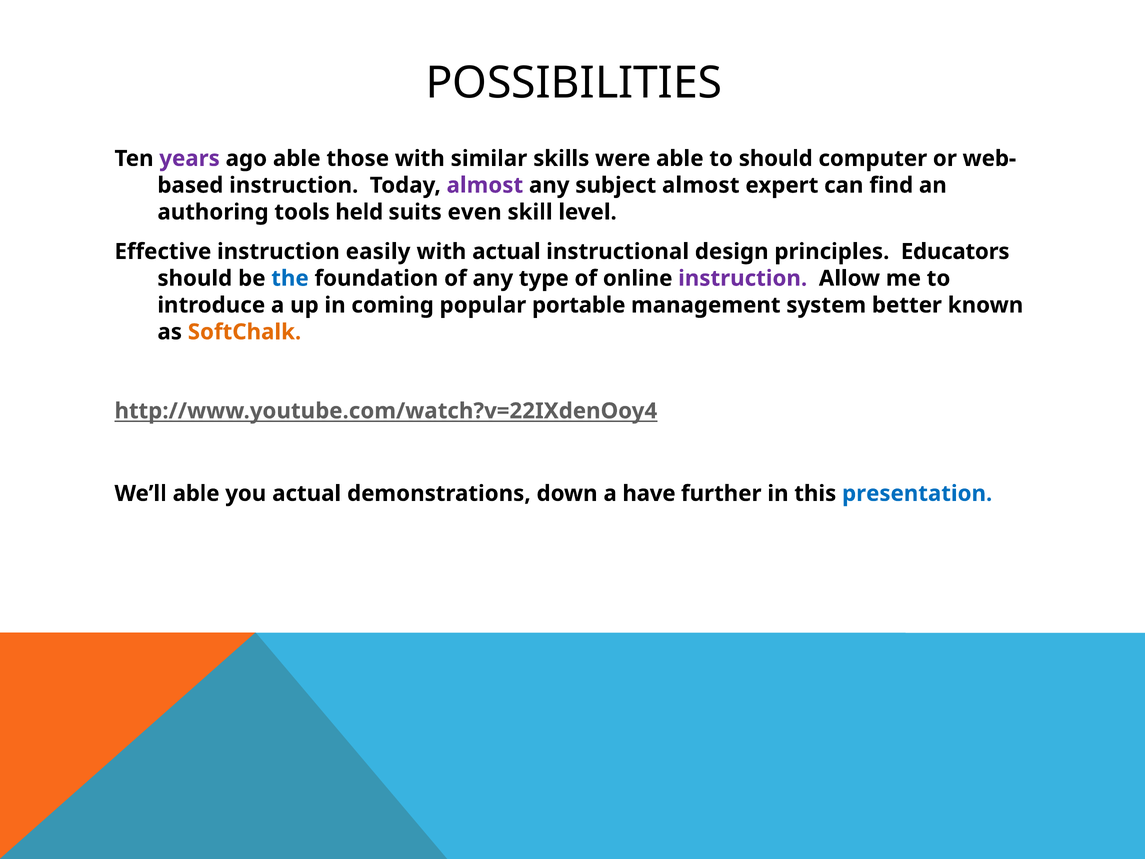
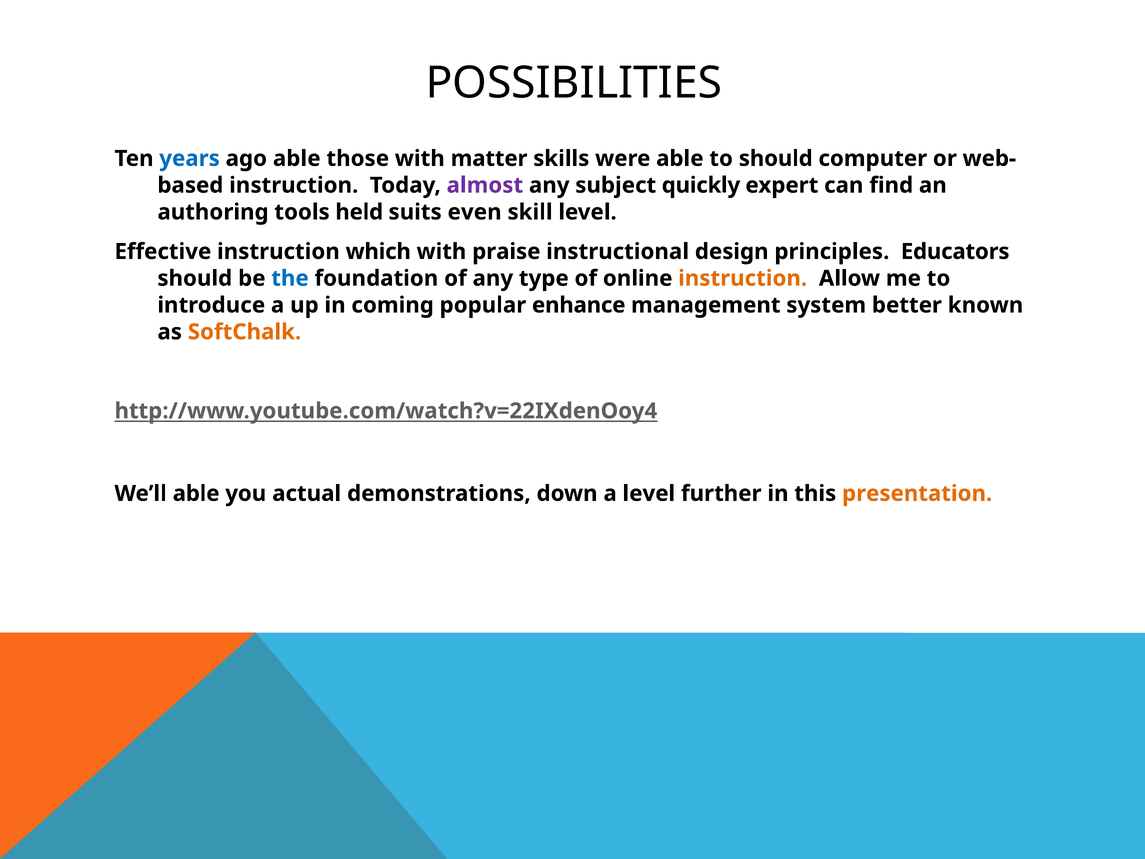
years colour: purple -> blue (190, 158)
similar: similar -> matter (489, 158)
subject almost: almost -> quickly (701, 185)
easily: easily -> which (378, 252)
with actual: actual -> praise (506, 252)
instruction colour: purple -> orange (743, 278)
portable: portable -> enhance (579, 305)
a have: have -> level (649, 493)
presentation colour: blue -> orange (917, 493)
